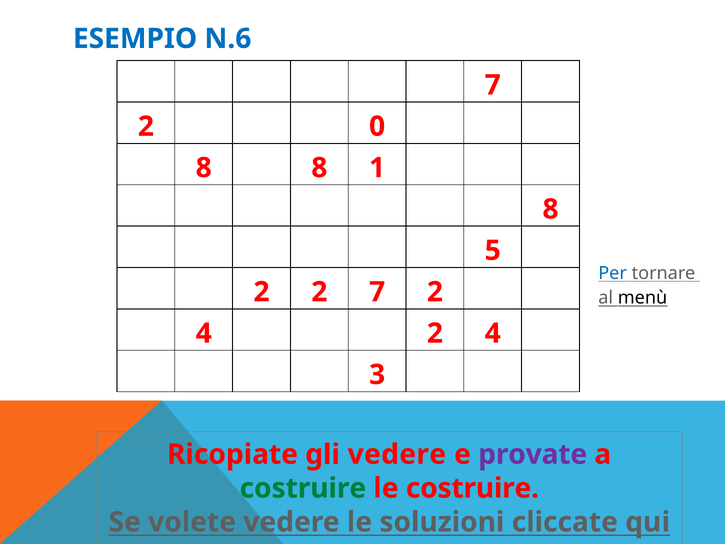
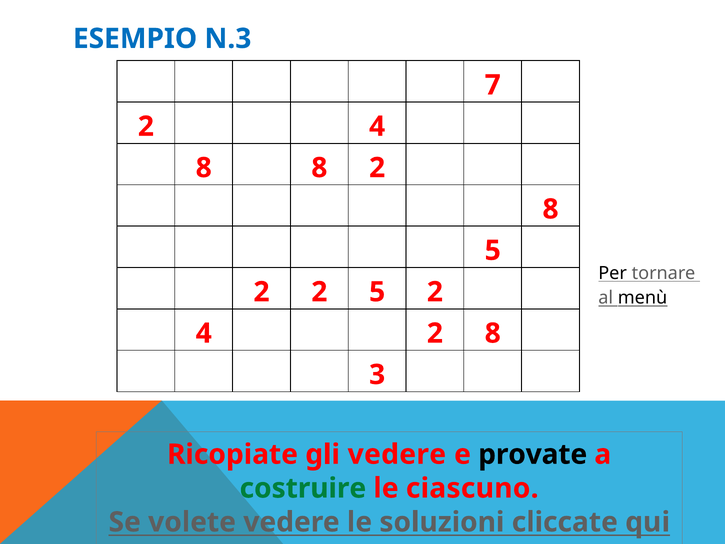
N.6: N.6 -> N.3 (228, 39)
0: 0 -> 4 (377, 126)
8 1: 1 -> 2 (377, 168)
Per colour: blue -> black (613, 273)
2 7: 7 -> 5 (377, 292)
4 2 4: 4 -> 8 (493, 333)
provate colour: purple -> black (533, 454)
le costruire: costruire -> ciascuno (472, 488)
